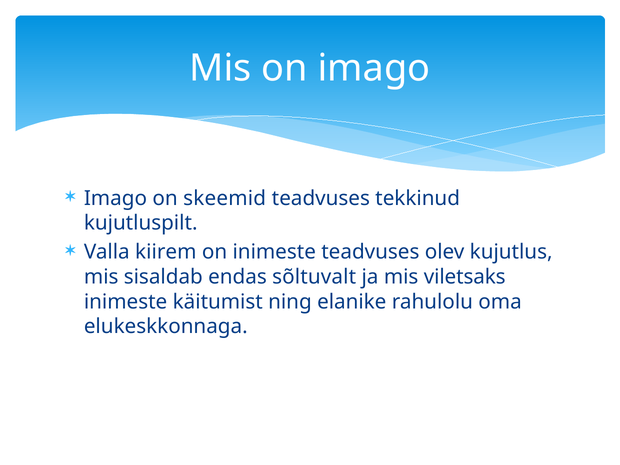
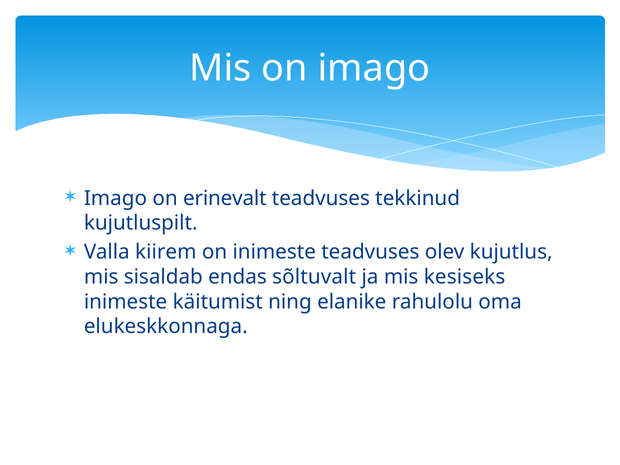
skeemid: skeemid -> erinevalt (225, 198)
viletsaks: viletsaks -> kesiseks (465, 277)
